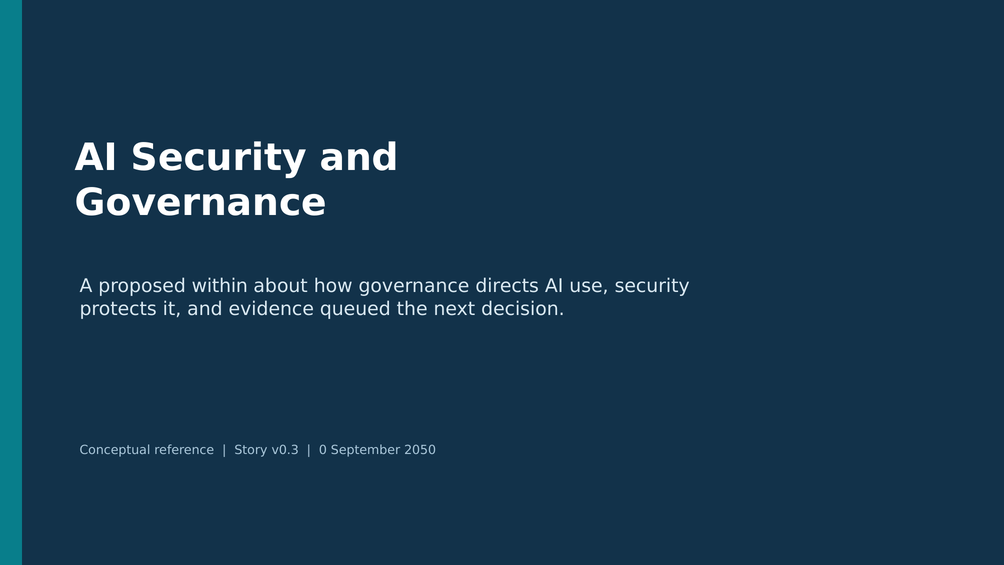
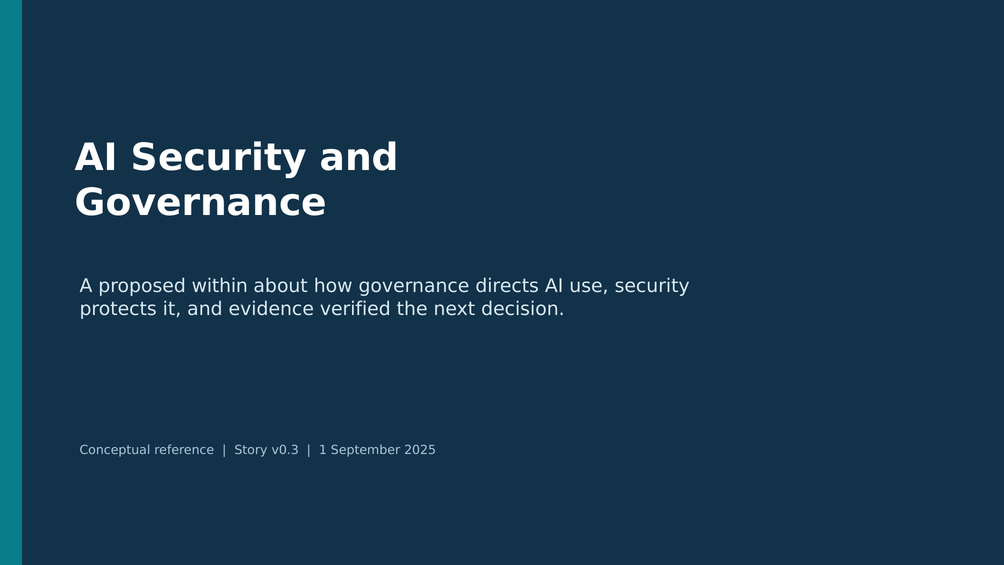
queued: queued -> verified (355, 309)
0: 0 -> 1 (323, 450)
2050: 2050 -> 2025 (420, 450)
